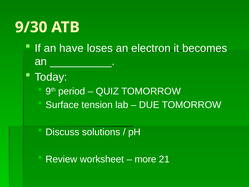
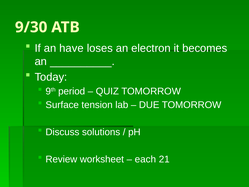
more: more -> each (145, 159)
